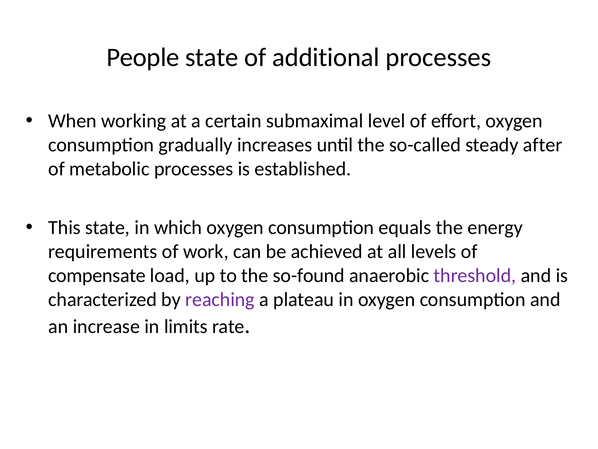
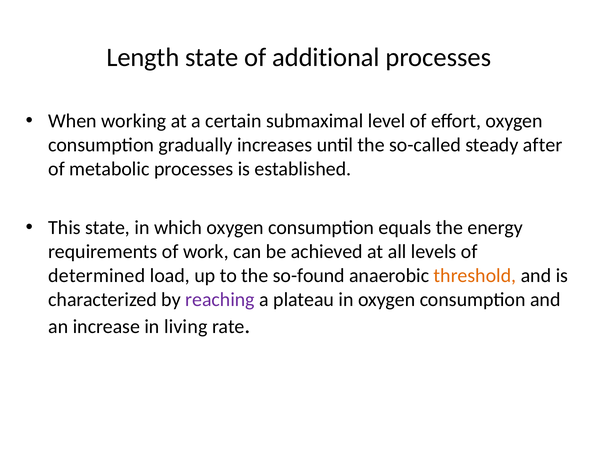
People: People -> Length (143, 57)
compensate: compensate -> determined (97, 275)
threshold colour: purple -> orange (475, 275)
limits: limits -> living (186, 326)
